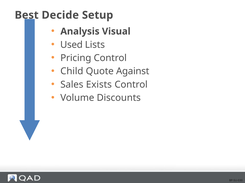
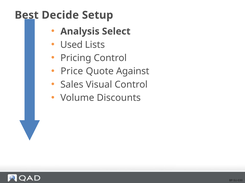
Visual: Visual -> Select (116, 32)
Child: Child -> Price (72, 72)
Exists: Exists -> Visual (99, 85)
